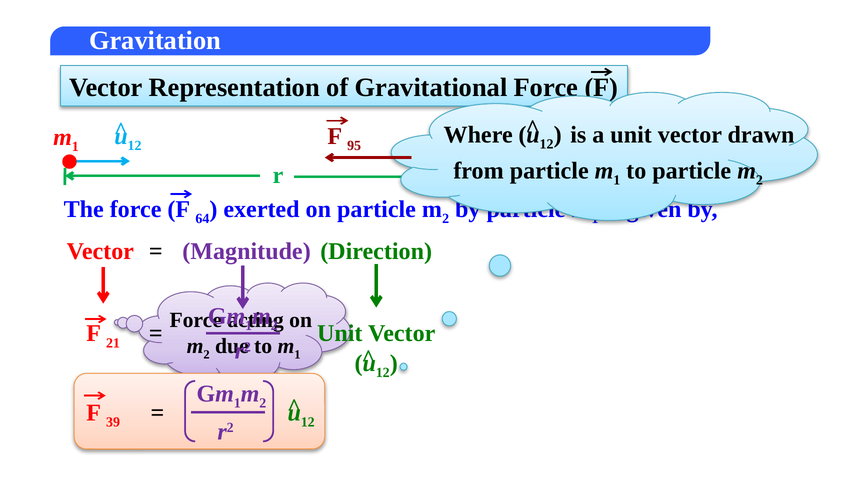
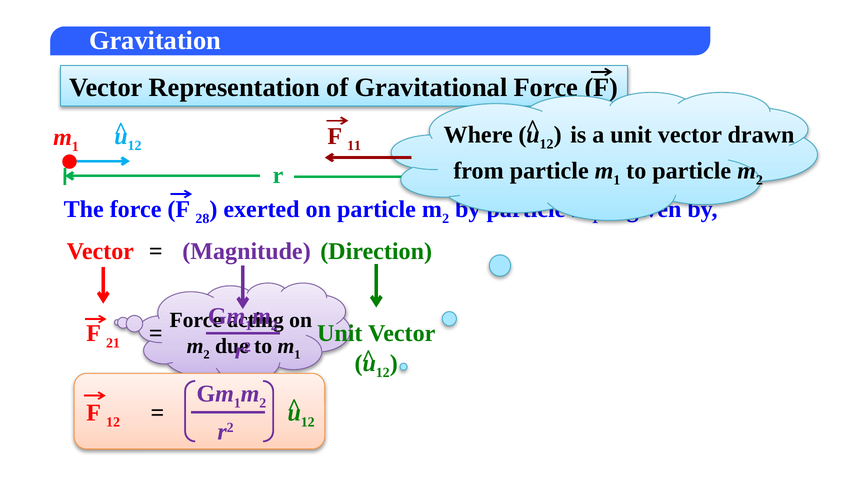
95: 95 -> 11 (354, 146)
64: 64 -> 28 (202, 219)
F 39: 39 -> 12 (113, 422)
